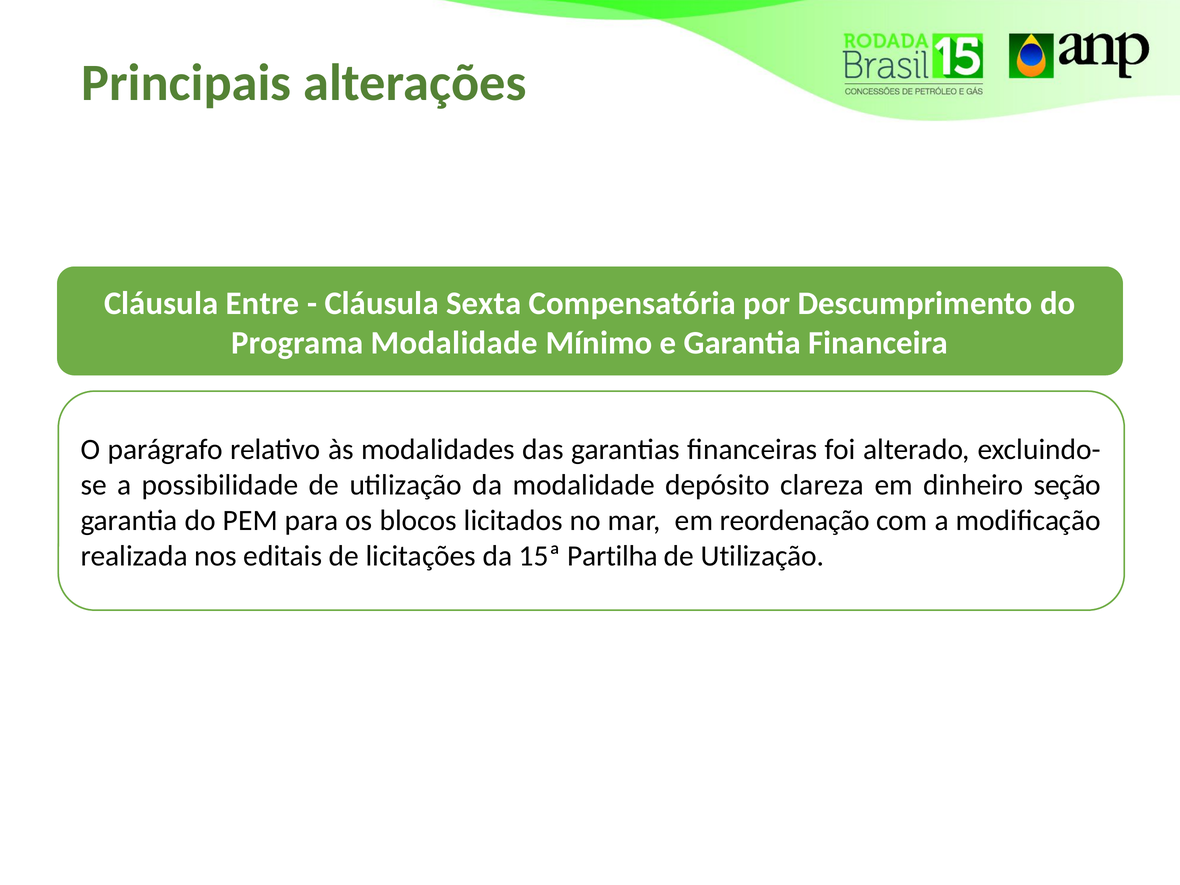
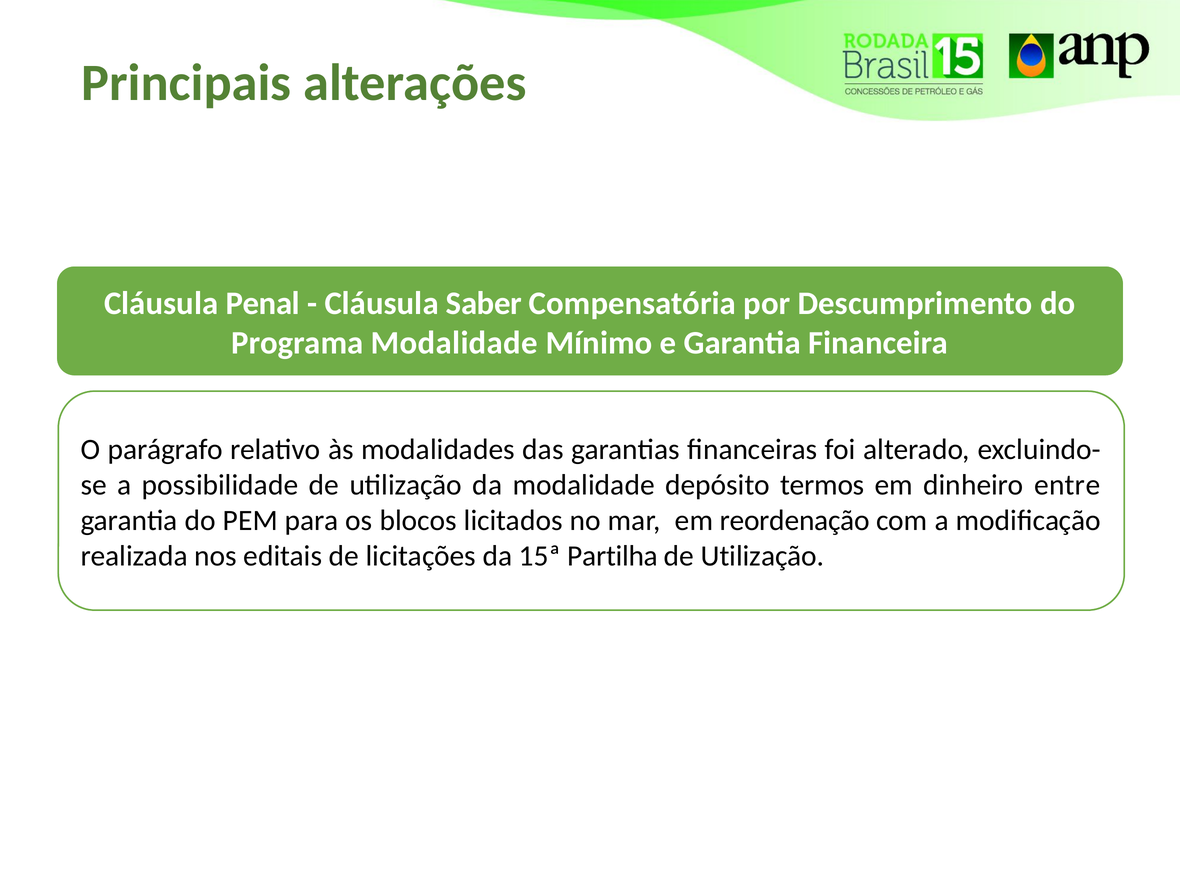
Entre: Entre -> Penal (263, 304)
Sexta: Sexta -> Saber (484, 304)
clareza: clareza -> termos (822, 485)
seção: seção -> entre (1067, 485)
